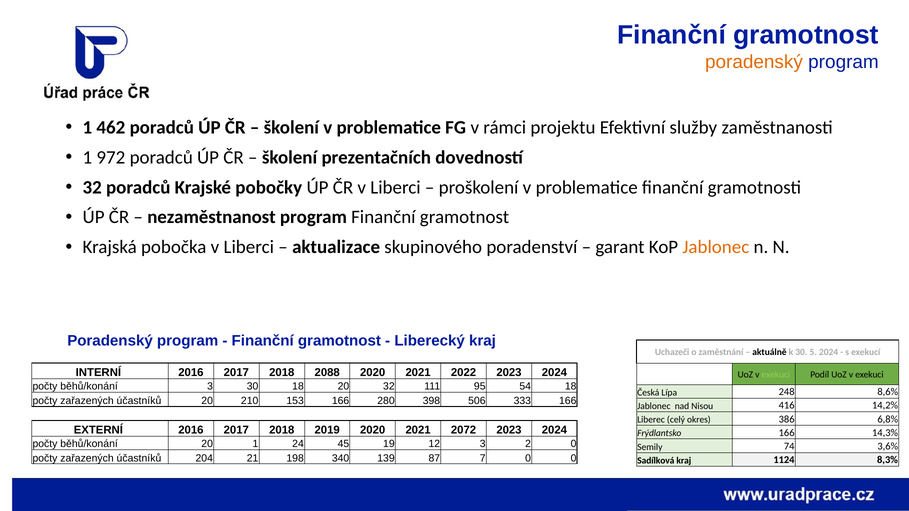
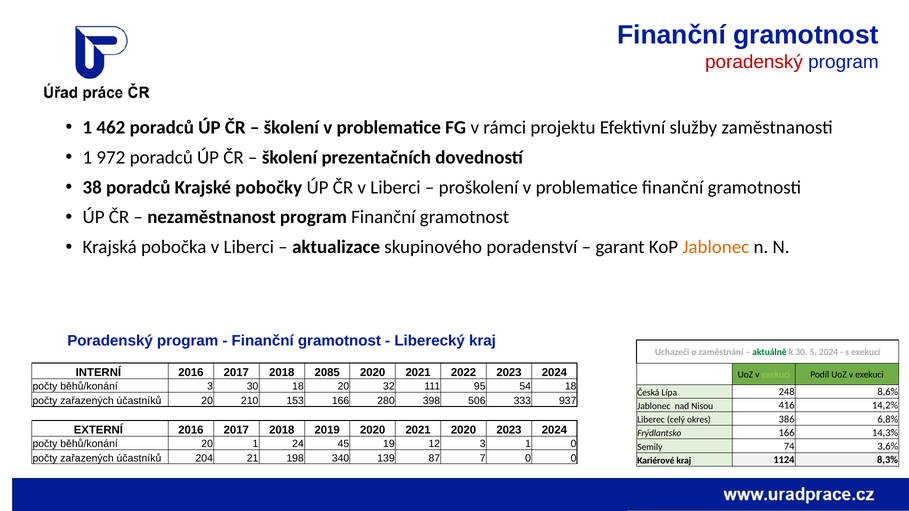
poradenský colour: orange -> red (754, 62)
32: 32 -> 38 (92, 187)
aktuálně colour: black -> green (769, 352)
2088: 2088 -> 2085 (327, 373)
333 166: 166 -> 937 (568, 401)
2021 2072: 2072 -> 2020 (464, 430)
3 2: 2 -> 1 (528, 444)
Sadílková: Sadílková -> Kariérové (656, 461)
